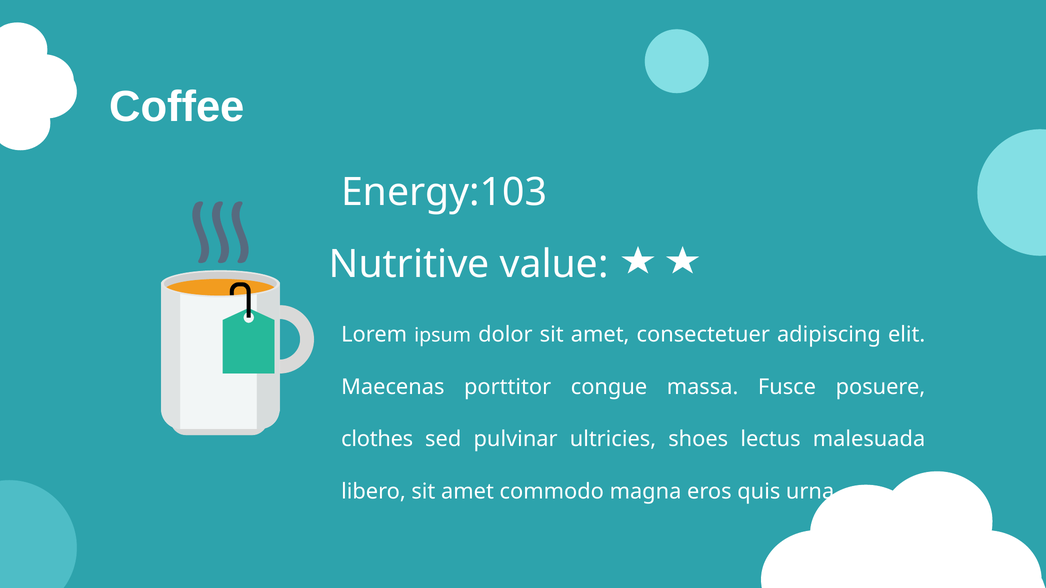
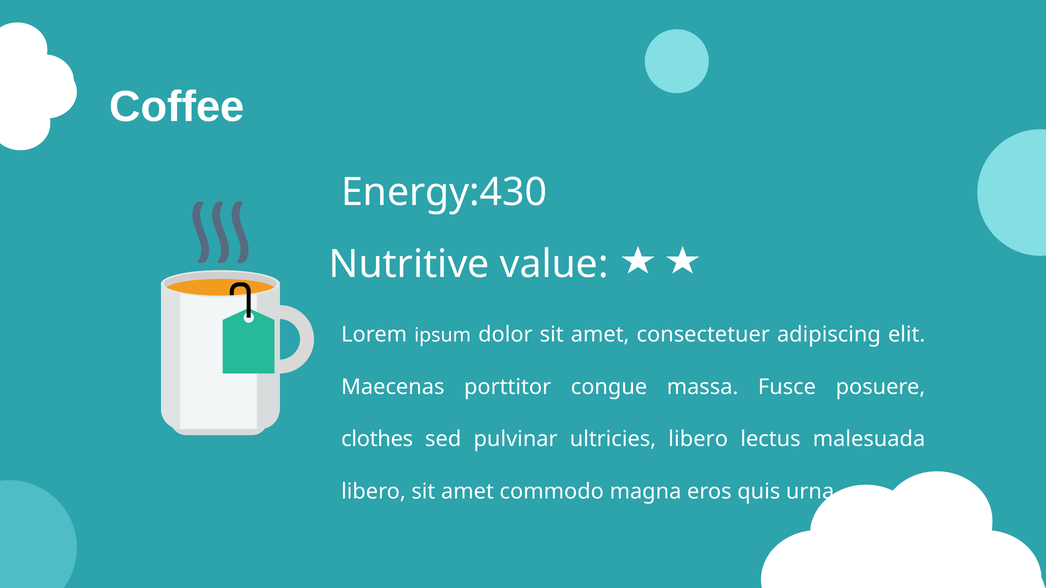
Energy:103: Energy:103 -> Energy:430 (444, 193)
ultricies shoes: shoes -> libero (698, 439)
